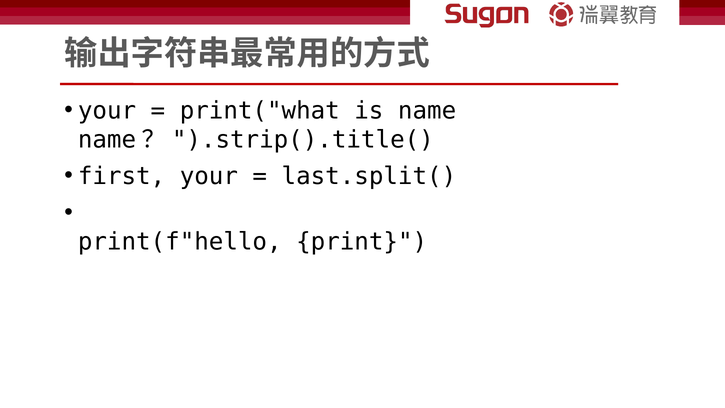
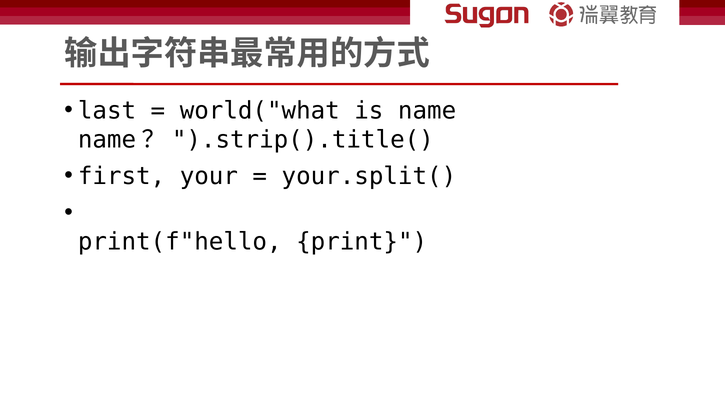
your: your -> last (107, 111)
print("what: print("what -> world("what (260, 111)
last.split(: last.split( -> your.split( (369, 176)
